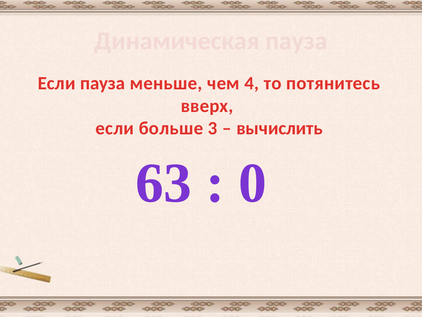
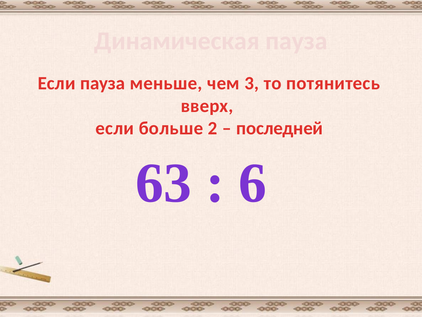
4: 4 -> 3 (252, 83)
3: 3 -> 2 (213, 128)
вычислить: вычислить -> последней (280, 128)
0: 0 -> 6 (253, 183)
